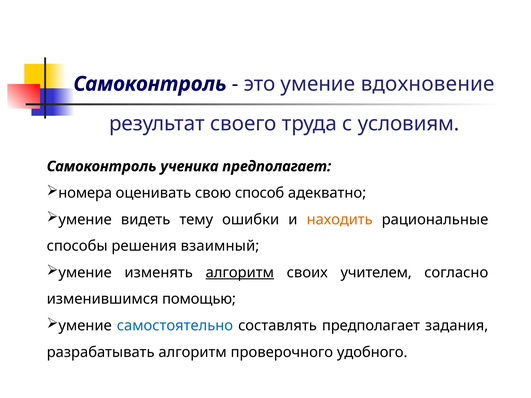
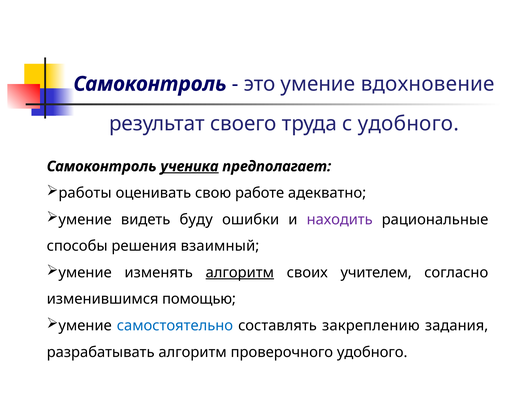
с условиям: условиям -> удобного (408, 124)
ученика underline: none -> present (189, 167)
номера: номера -> работы (85, 193)
способ: способ -> работе (260, 193)
тему: тему -> буду (196, 220)
находить colour: orange -> purple (340, 220)
составлять предполагает: предполагает -> закреплению (371, 326)
